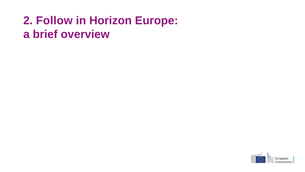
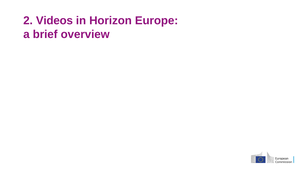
Follow: Follow -> Videos (54, 21)
